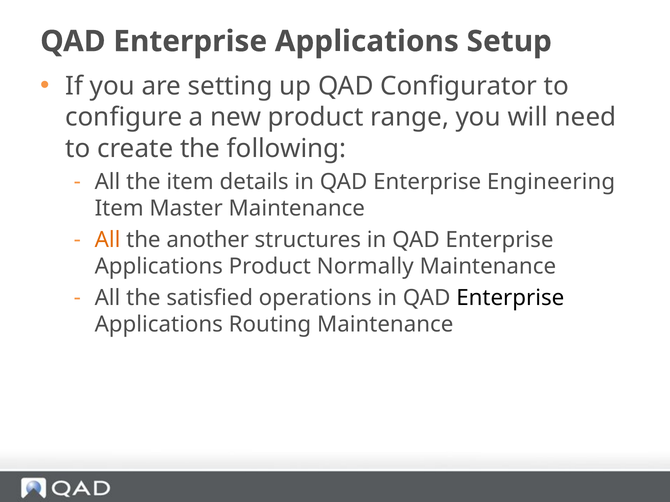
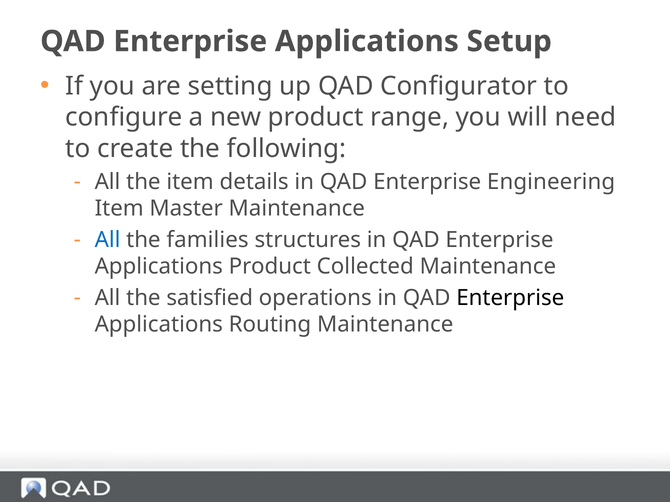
All colour: orange -> blue (108, 240)
another: another -> families (208, 240)
Normally: Normally -> Collected (365, 267)
